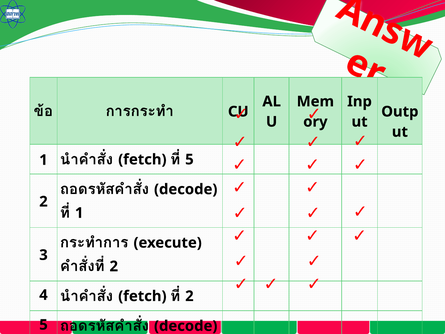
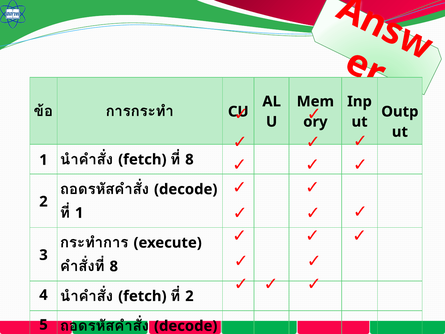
5: 5 -> 8 (189, 159)
2: 2 -> 8 (114, 266)
